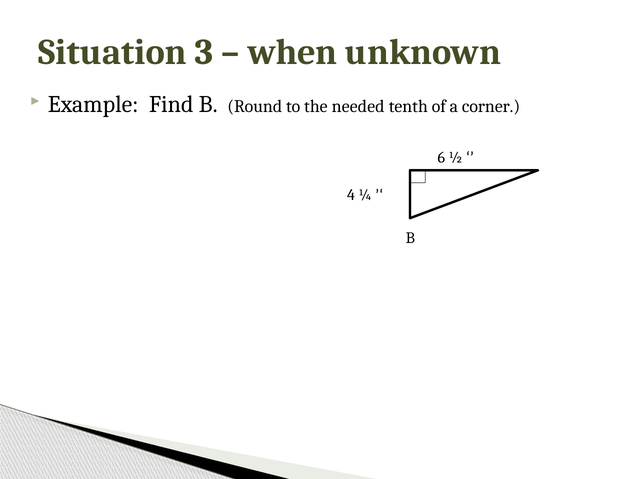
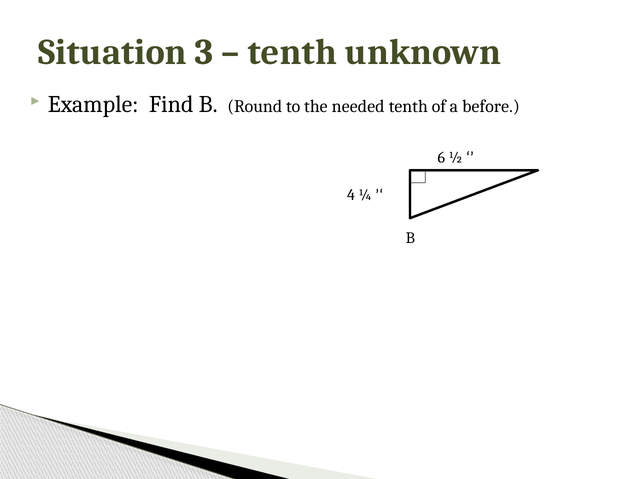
when: when -> tenth (292, 52)
corner: corner -> before (491, 106)
